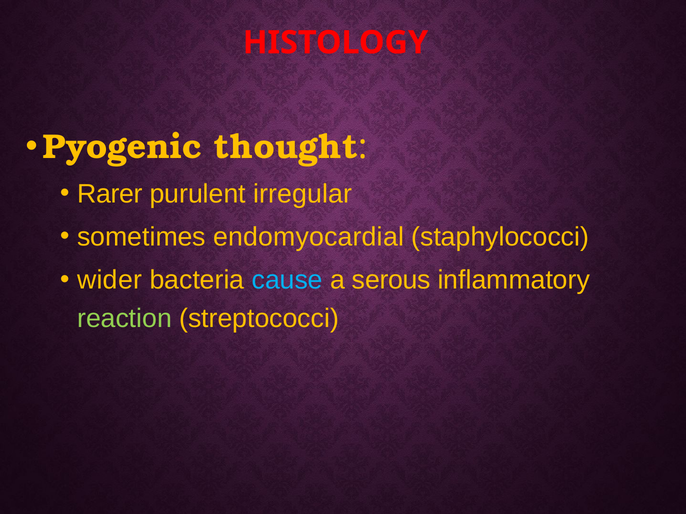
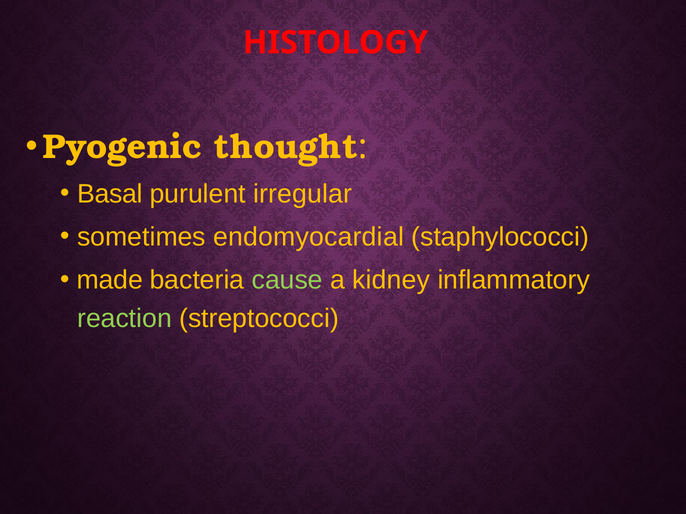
Rarer: Rarer -> Basal (110, 194)
wider: wider -> made (110, 280)
cause colour: light blue -> light green (287, 280)
serous: serous -> kidney (391, 280)
